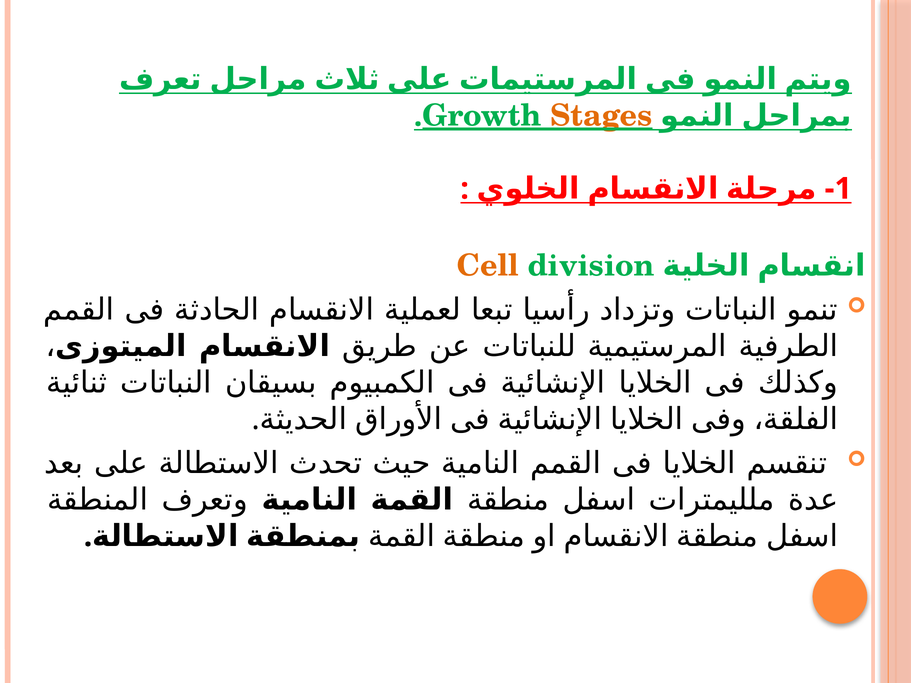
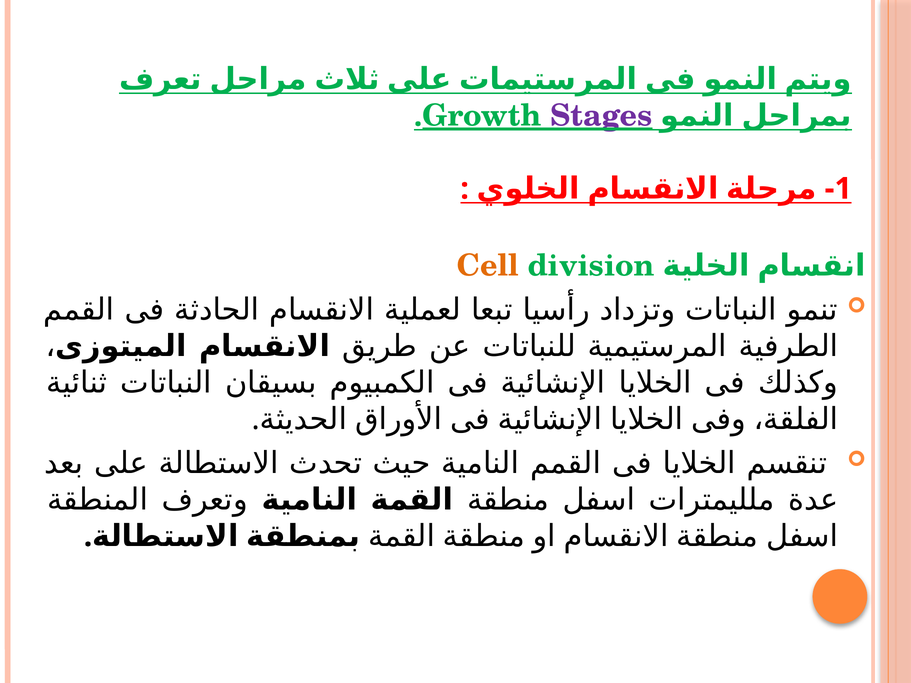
Stages colour: orange -> purple (601, 116)
